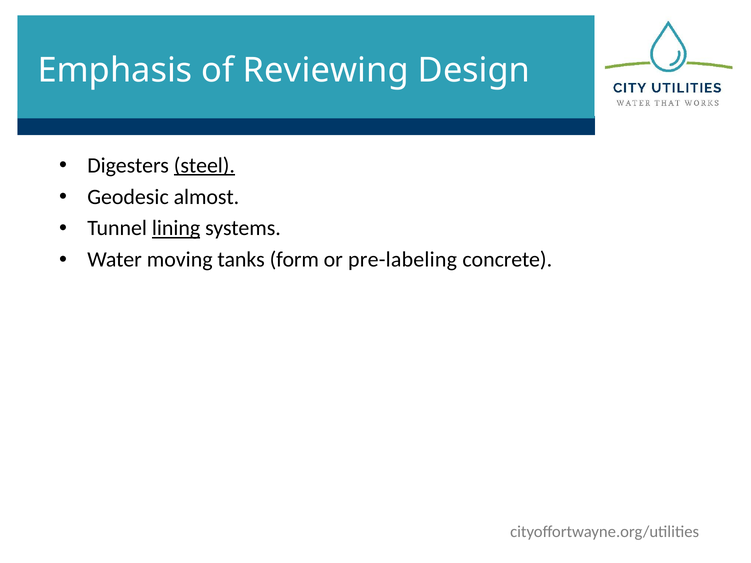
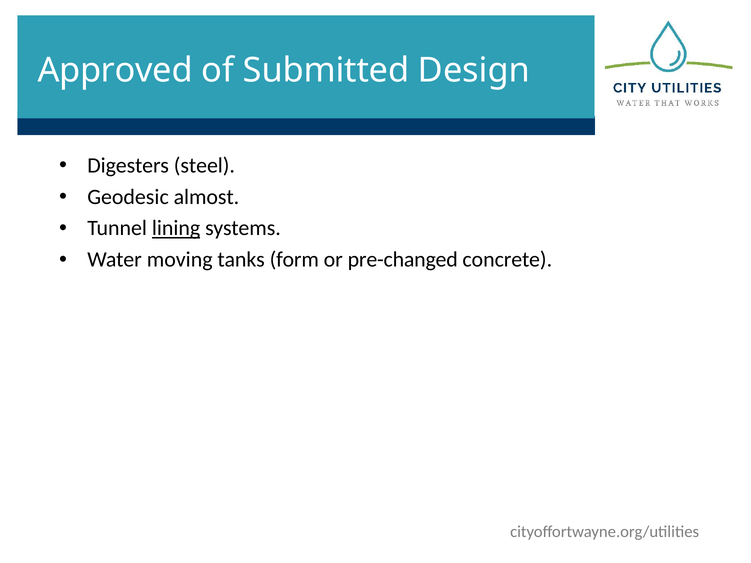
Emphasis: Emphasis -> Approved (115, 71)
Reviewing: Reviewing -> Submitted (326, 71)
steel underline: present -> none (204, 165)
pre-labeling: pre-labeling -> pre-changed (403, 260)
